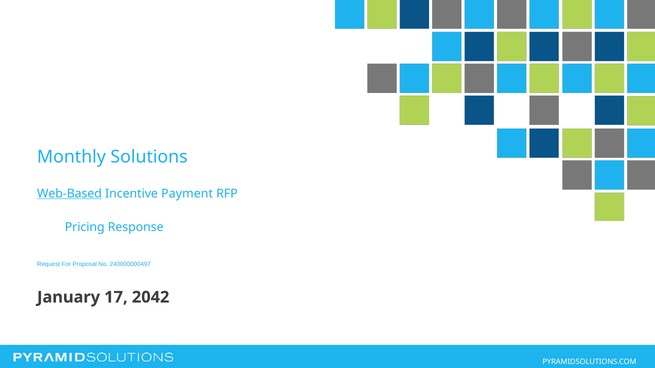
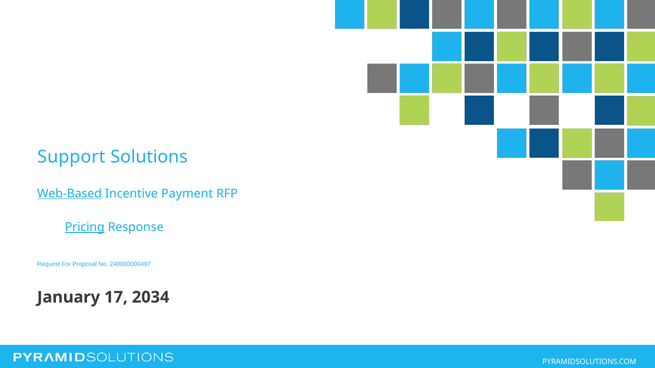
Monthly: Monthly -> Support (71, 157)
Pricing underline: none -> present (85, 228)
2042: 2042 -> 2034 (151, 298)
